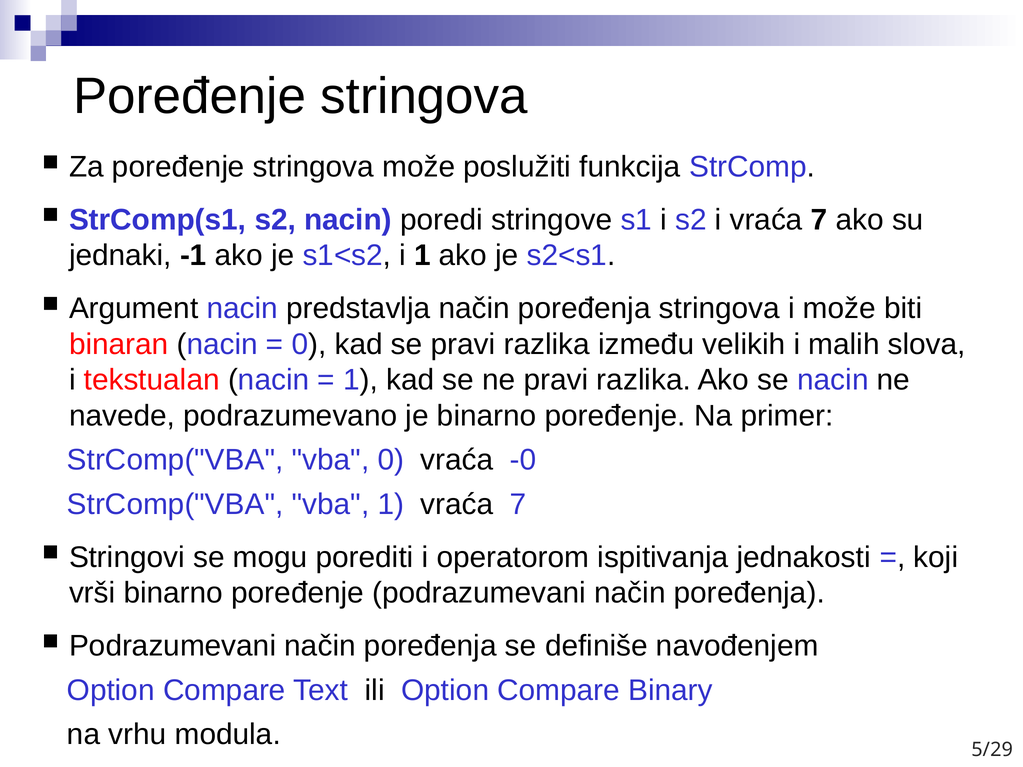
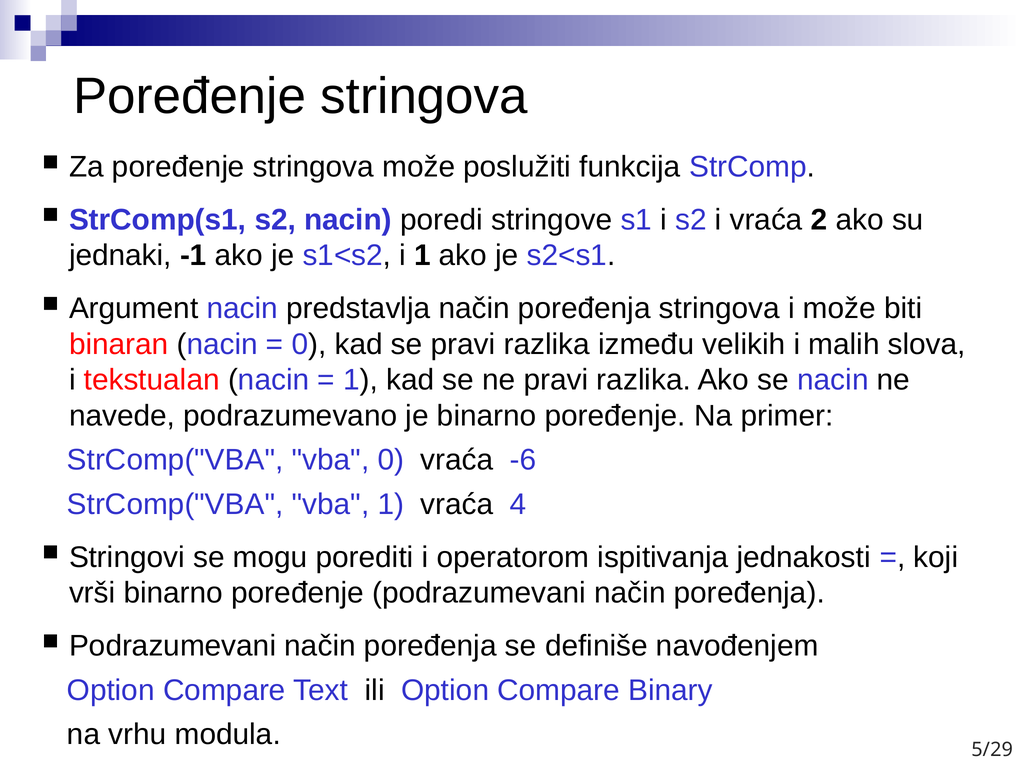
i vraća 7: 7 -> 2 (819, 220)
-0: -0 -> -6 (523, 460)
1 vraća 7: 7 -> 4 (518, 505)
